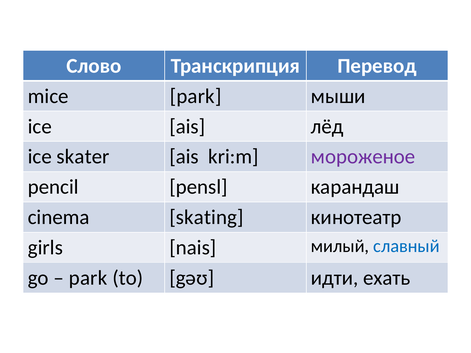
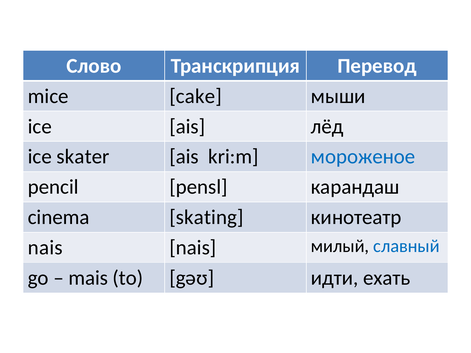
mice park: park -> cake (196, 96)
мороженое colour: purple -> blue (363, 157)
girls: girls -> nais (45, 248)
park: park -> mais (88, 278)
